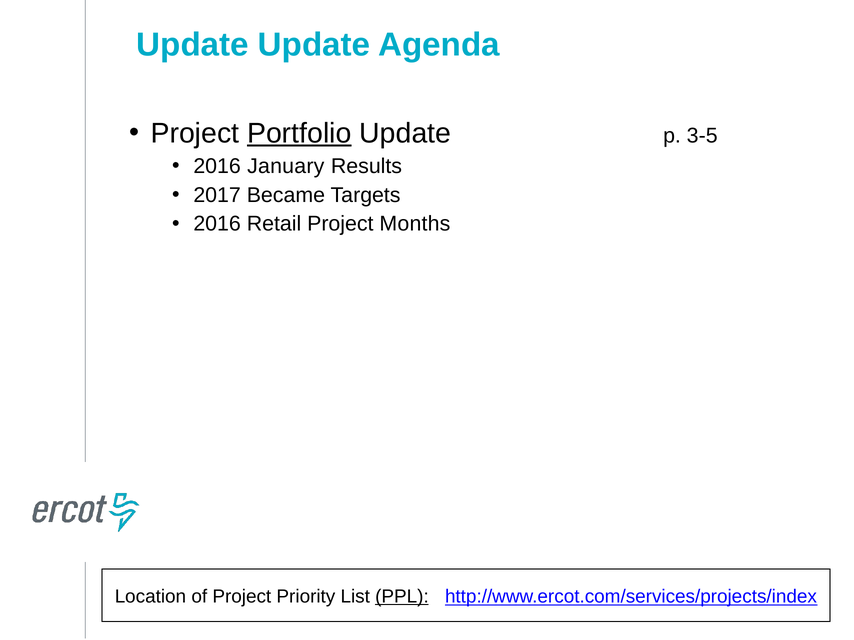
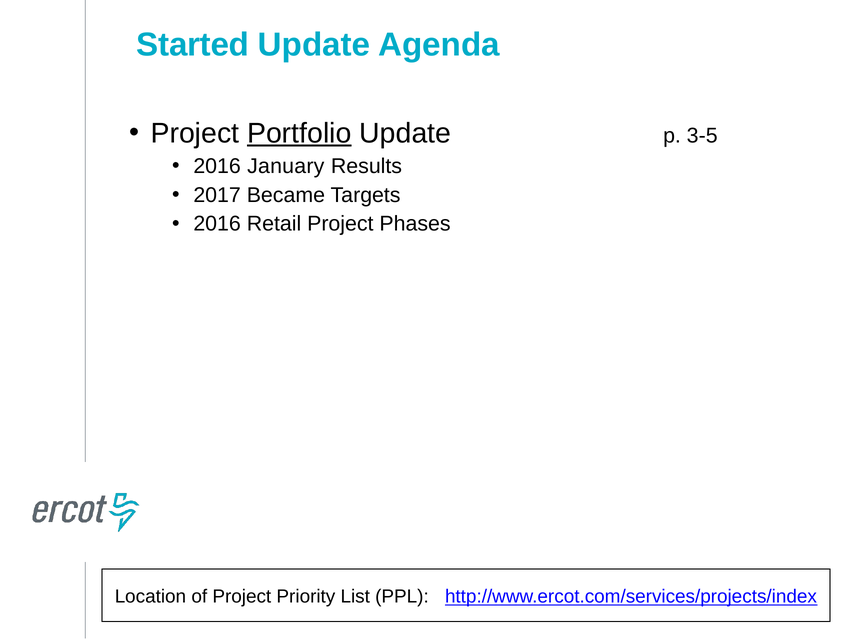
Update: Update -> Started (193, 45)
Months: Months -> Phases (415, 224)
PPL underline: present -> none (402, 597)
